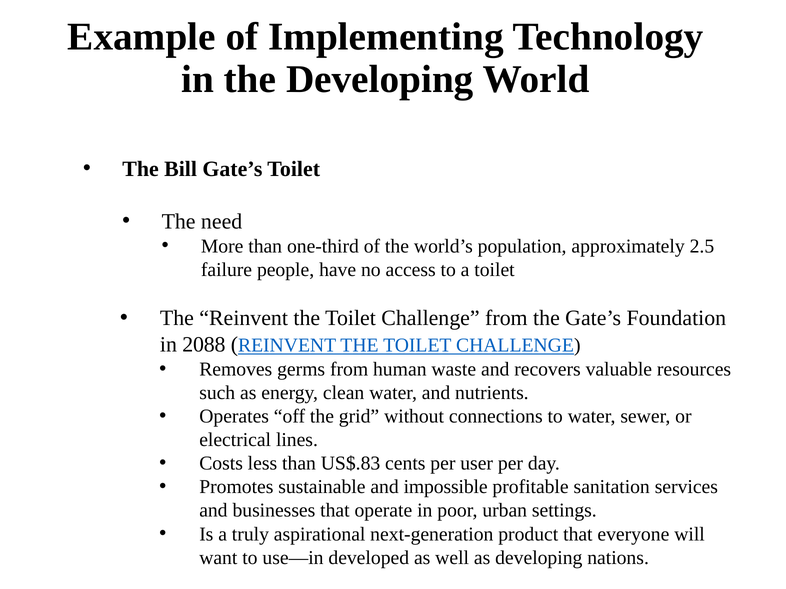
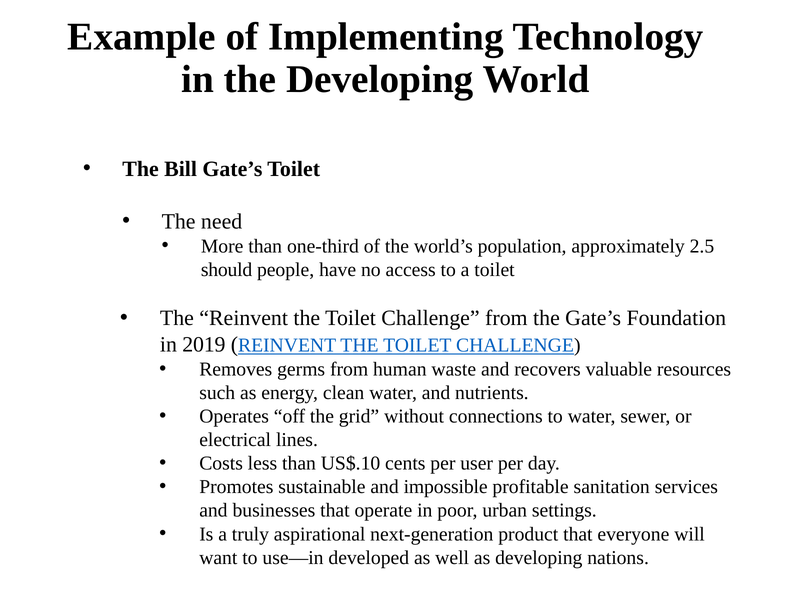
failure: failure -> should (227, 270)
2088: 2088 -> 2019 (204, 345)
US$.83: US$.83 -> US$.10 (351, 464)
